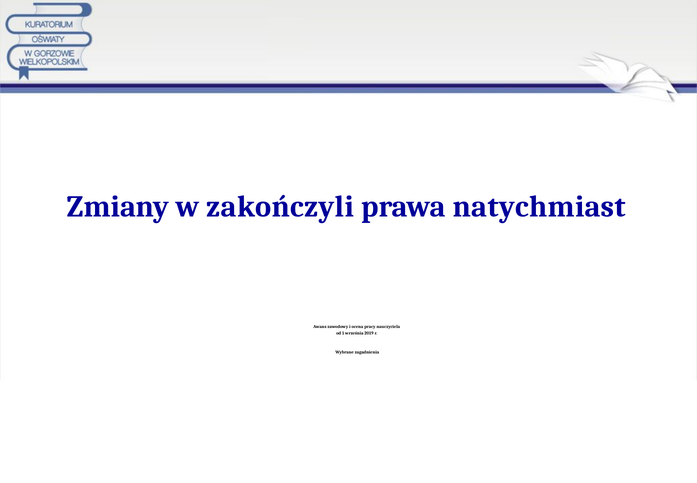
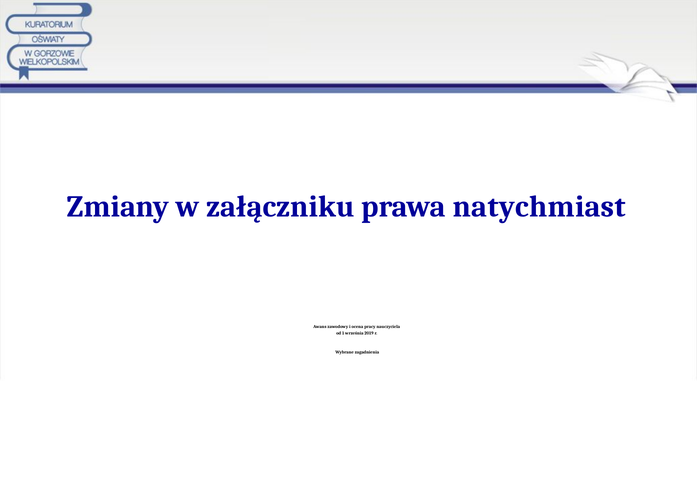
zakończyli: zakończyli -> załączniku (280, 206)
